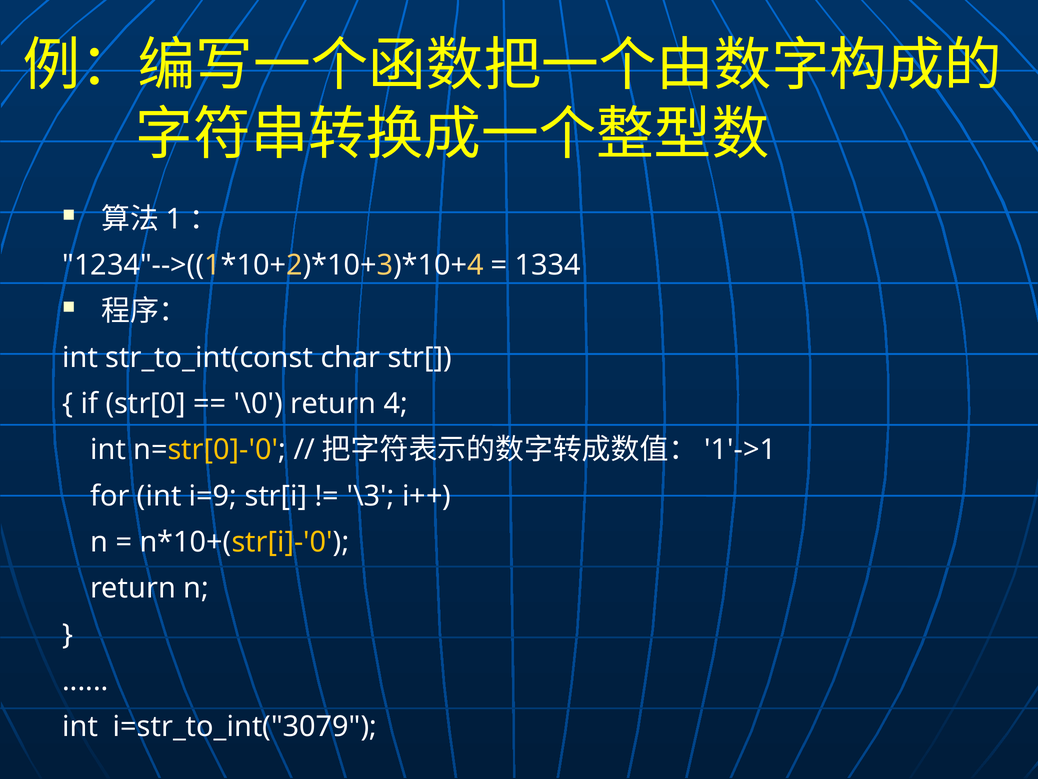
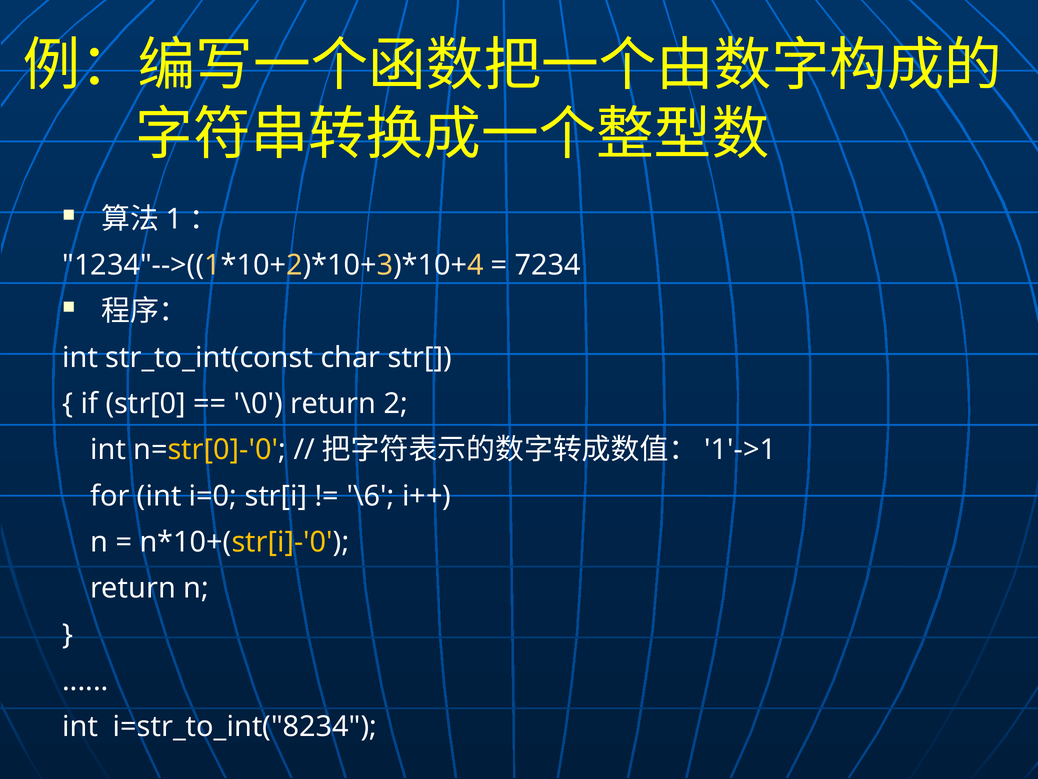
1334: 1334 -> 7234 (548, 265)
4: 4 -> 2 (396, 403)
i=9: i=9 -> i=0 (213, 496)
\3: \3 -> \6 (371, 496)
i=str_to_int("3079: i=str_to_int("3079 -> i=str_to_int("8234 (245, 726)
